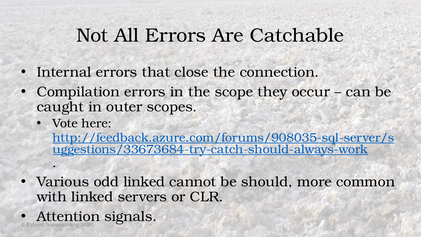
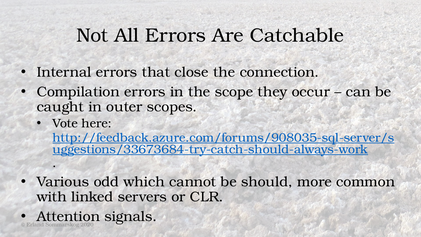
odd linked: linked -> which (144, 182)
